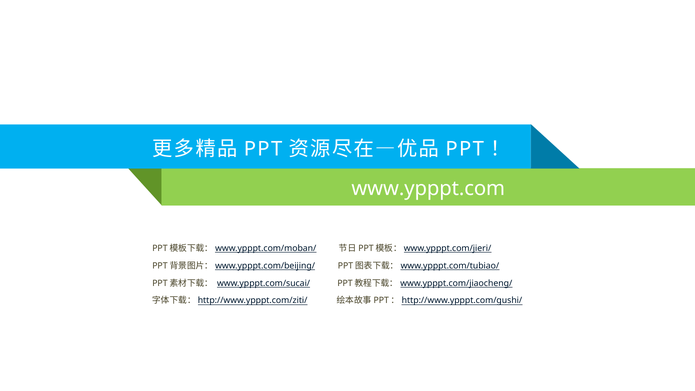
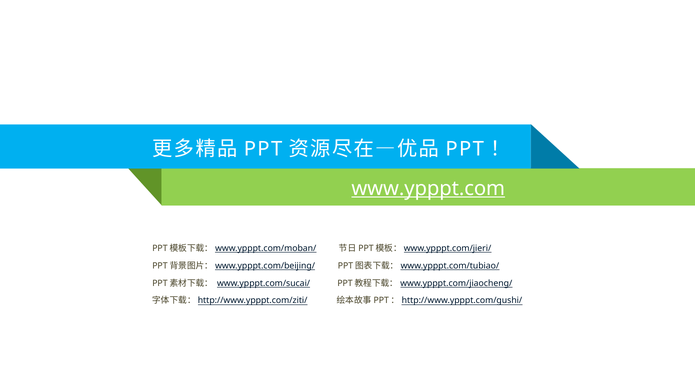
www.ypppt.com underline: none -> present (428, 188)
